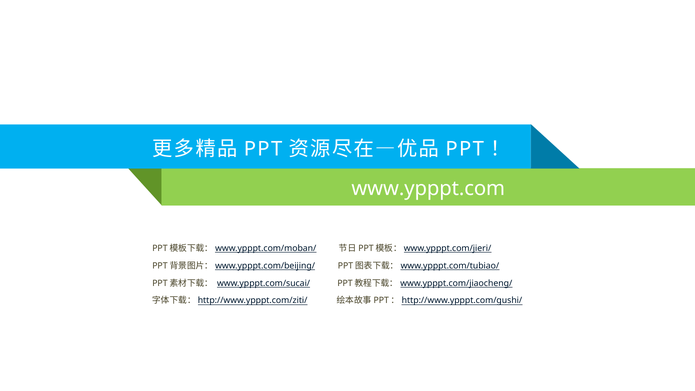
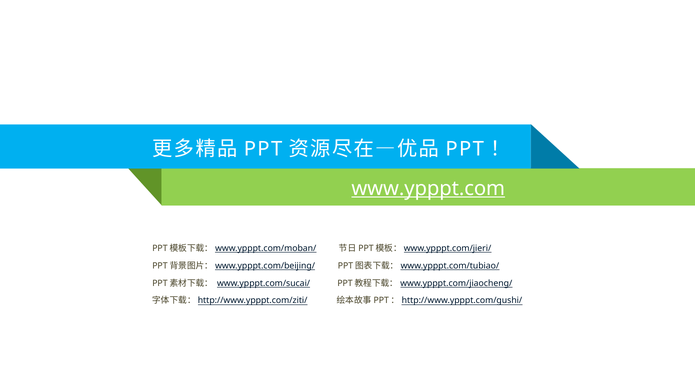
www.ypppt.com underline: none -> present (428, 188)
